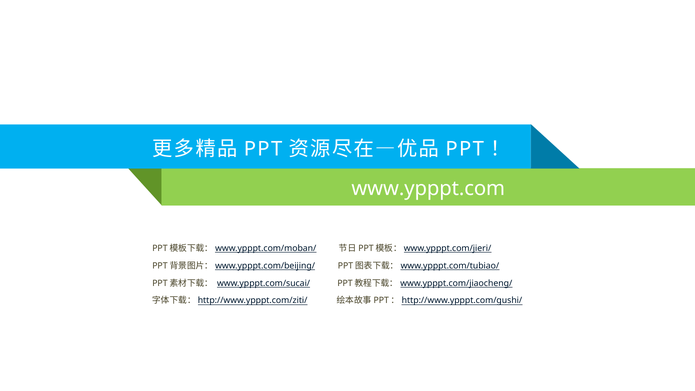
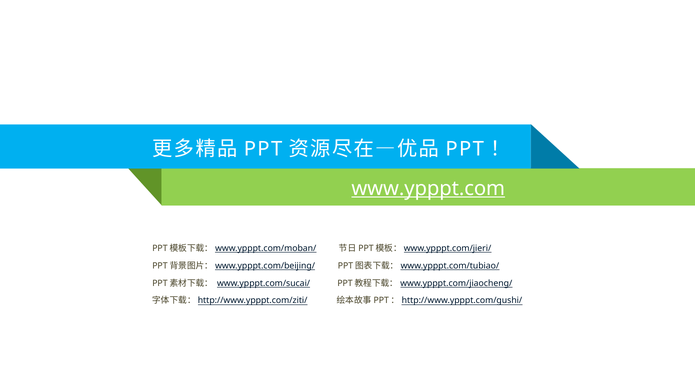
www.ypppt.com underline: none -> present (428, 188)
